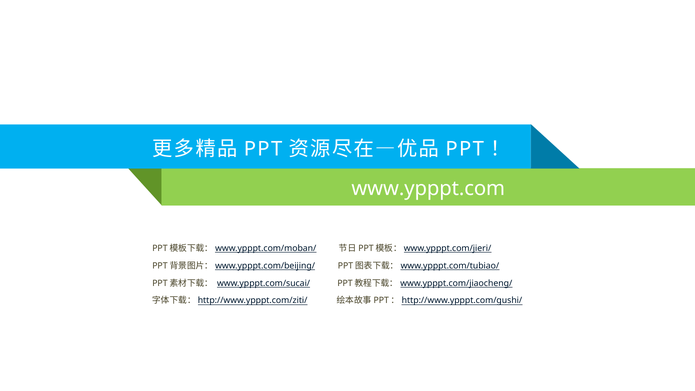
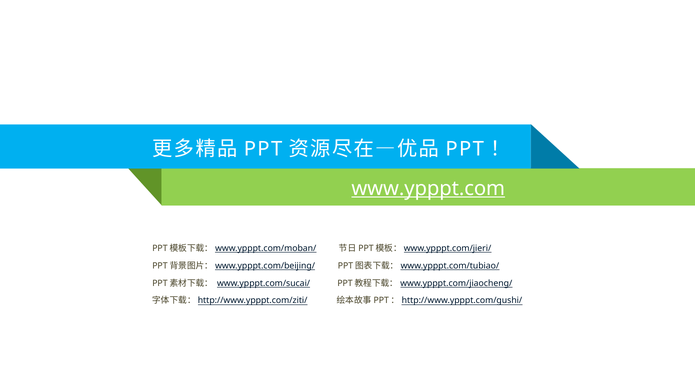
www.ypppt.com underline: none -> present (428, 188)
